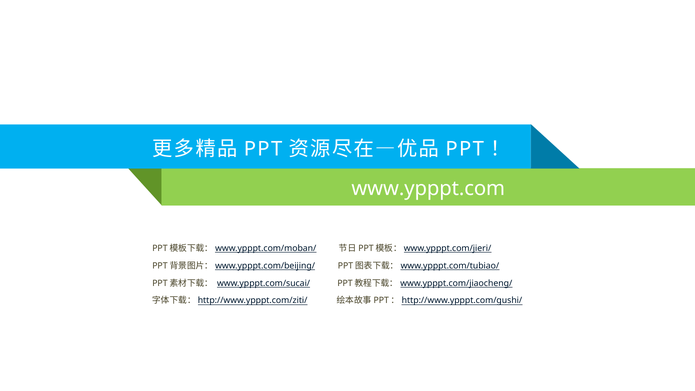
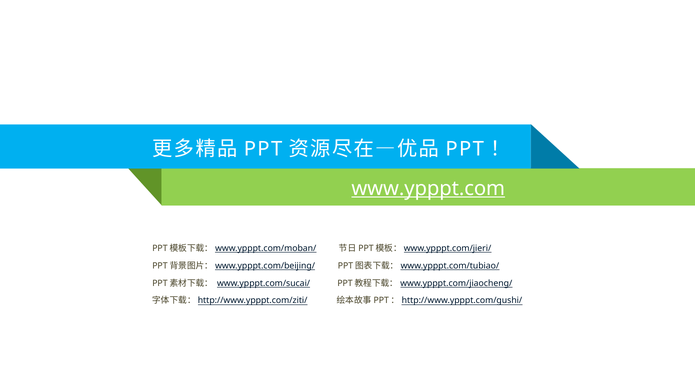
www.ypppt.com underline: none -> present (428, 188)
